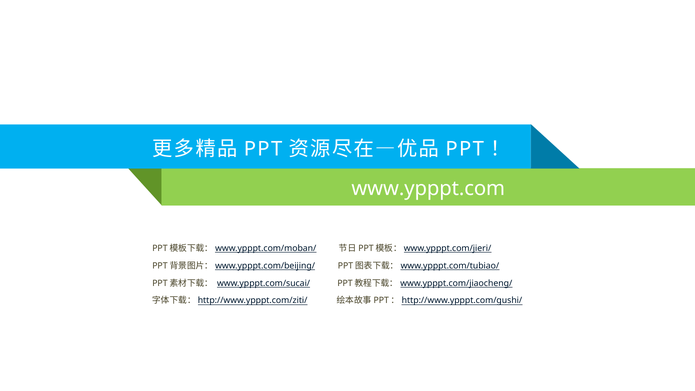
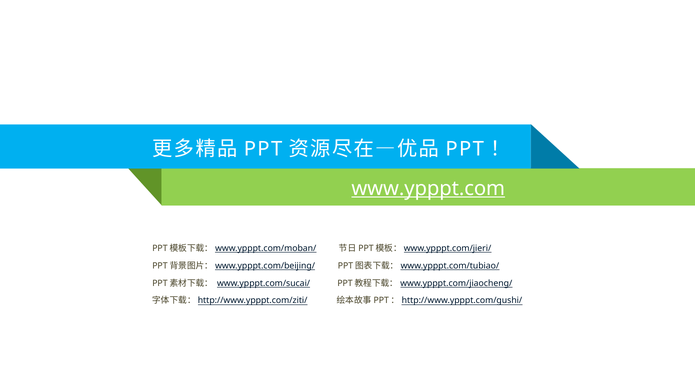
www.ypppt.com underline: none -> present (428, 188)
